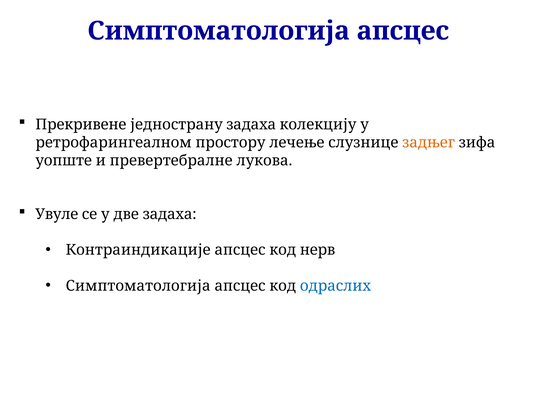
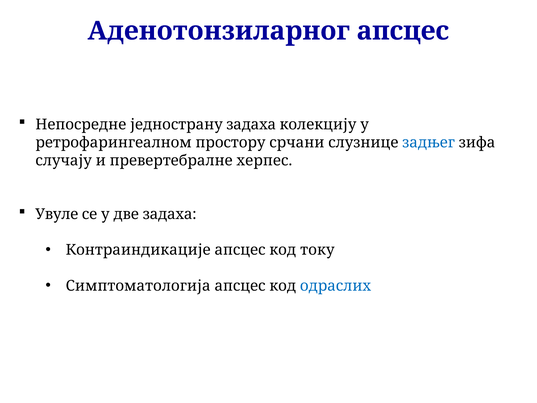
Симптоматологија: Симптоматологија -> Аденотонзиларног (219, 31)
Прекривене: Прекривене -> Непосредне (81, 125)
лечење: лечење -> срчани (297, 142)
задњег colour: orange -> blue (429, 142)
уопште: уопште -> случају (64, 160)
лукова: лукова -> херпес (264, 160)
нерв: нерв -> току (317, 250)
